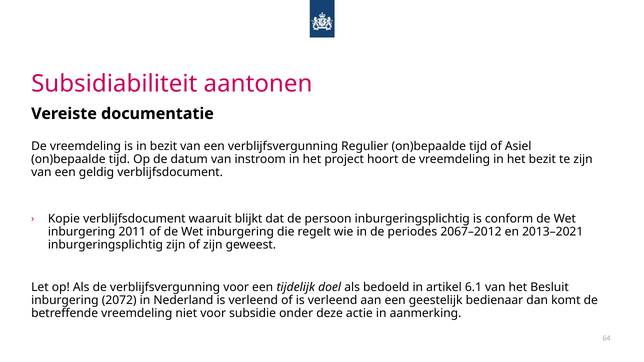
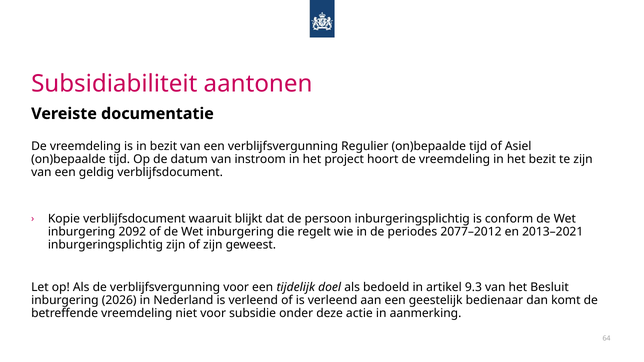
2011: 2011 -> 2092 (132, 232)
2067–2012: 2067–2012 -> 2077–2012 (471, 232)
6.1: 6.1 -> 9.3 (473, 287)
2072: 2072 -> 2026 (119, 300)
